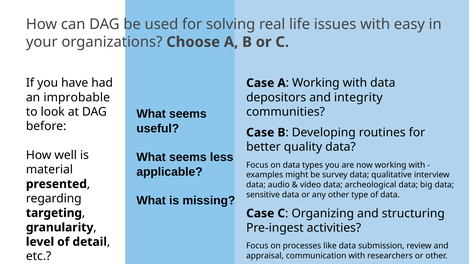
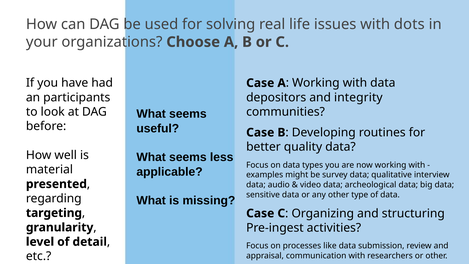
easy: easy -> dots (409, 24)
improbable: improbable -> participants (77, 97)
